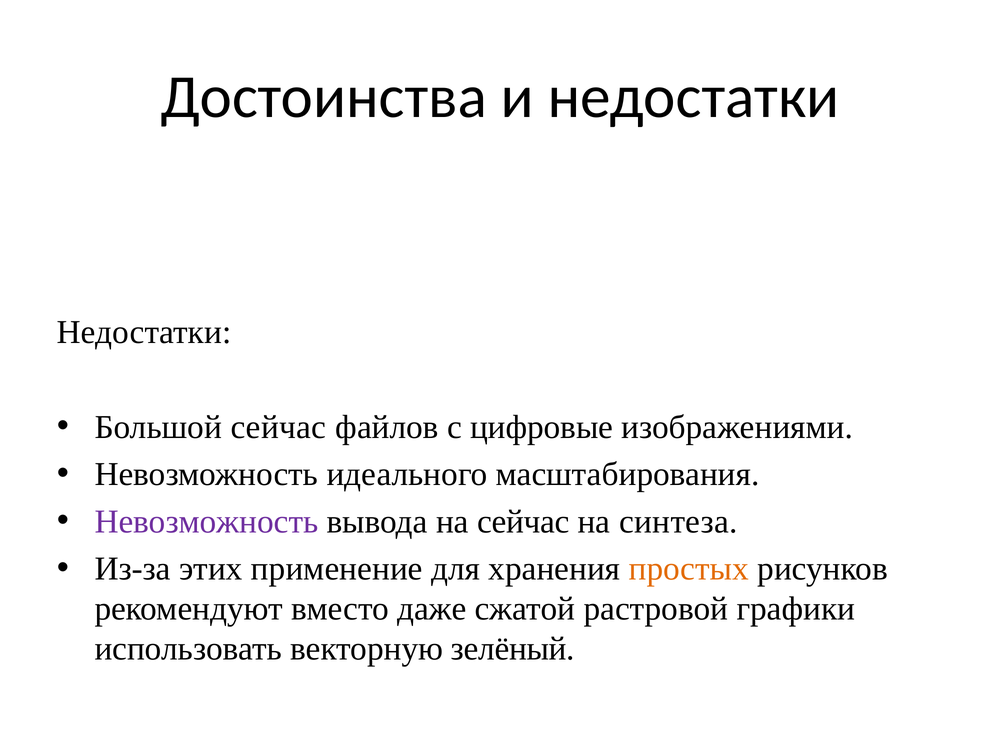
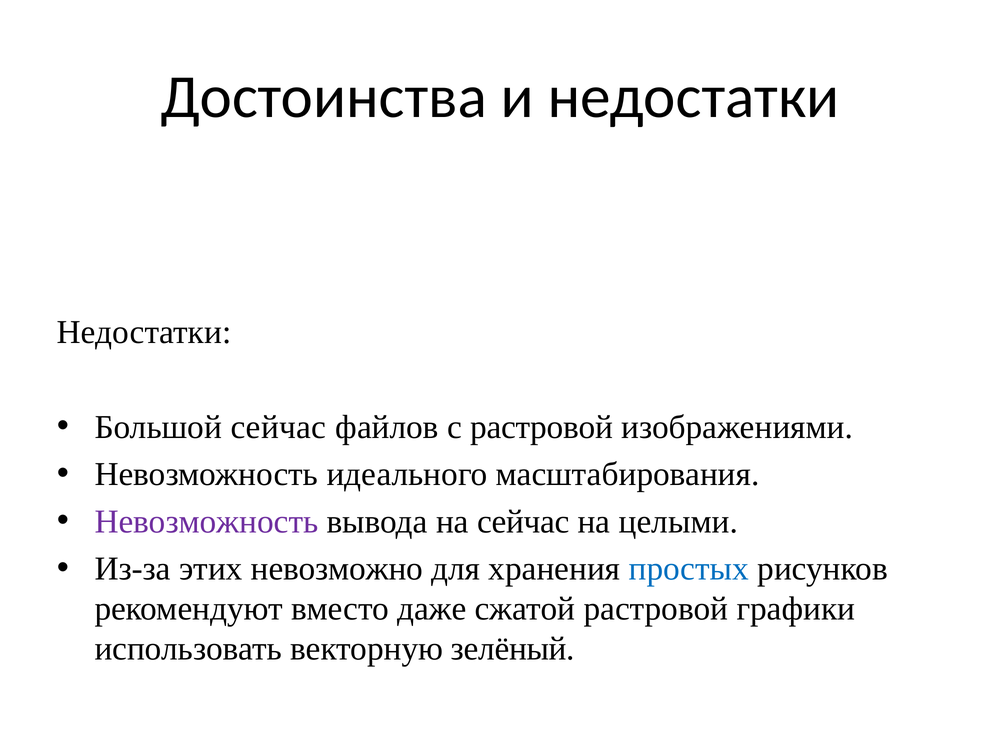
с цифровые: цифровые -> растровой (542, 427)
синтеза: синтеза -> целыми (678, 521)
применение: применение -> невозможно (337, 569)
простых colour: orange -> blue (689, 569)
